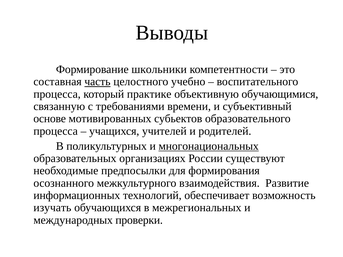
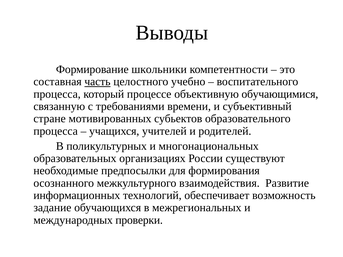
практике: практике -> процессе (149, 94)
основе: основе -> стране (50, 119)
многонациональных underline: present -> none (209, 146)
изучать: изучать -> задание (52, 208)
